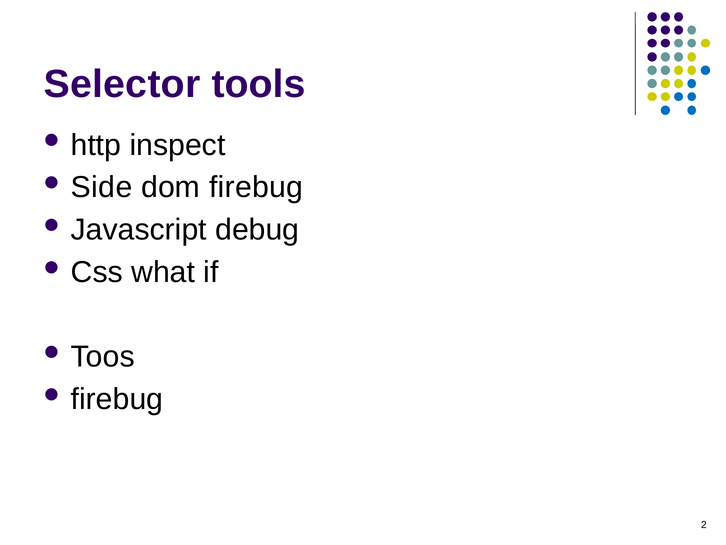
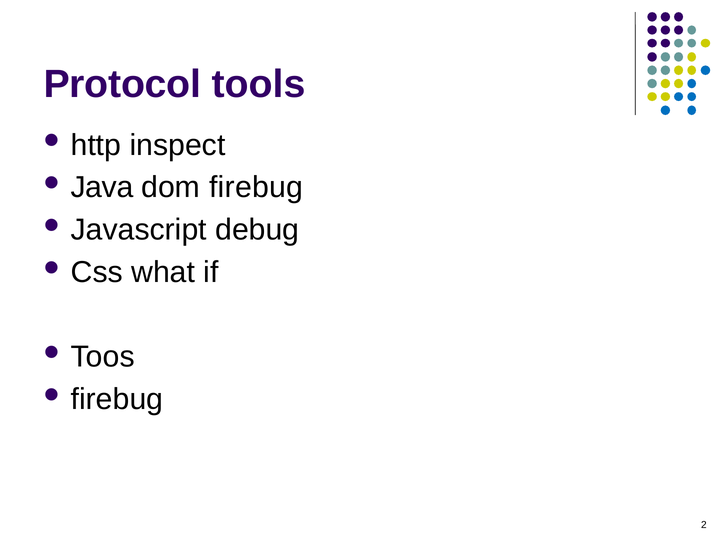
Selector: Selector -> Protocol (122, 84)
Side: Side -> Java (102, 187)
